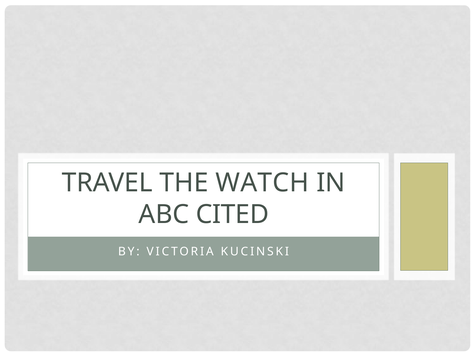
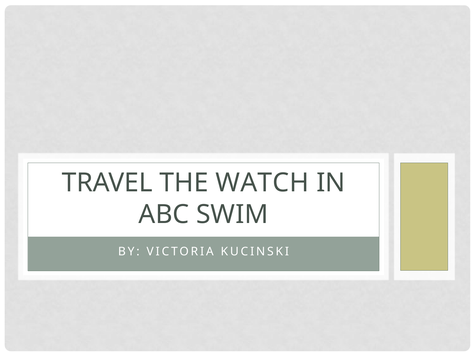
CITED: CITED -> SWIM (232, 215)
